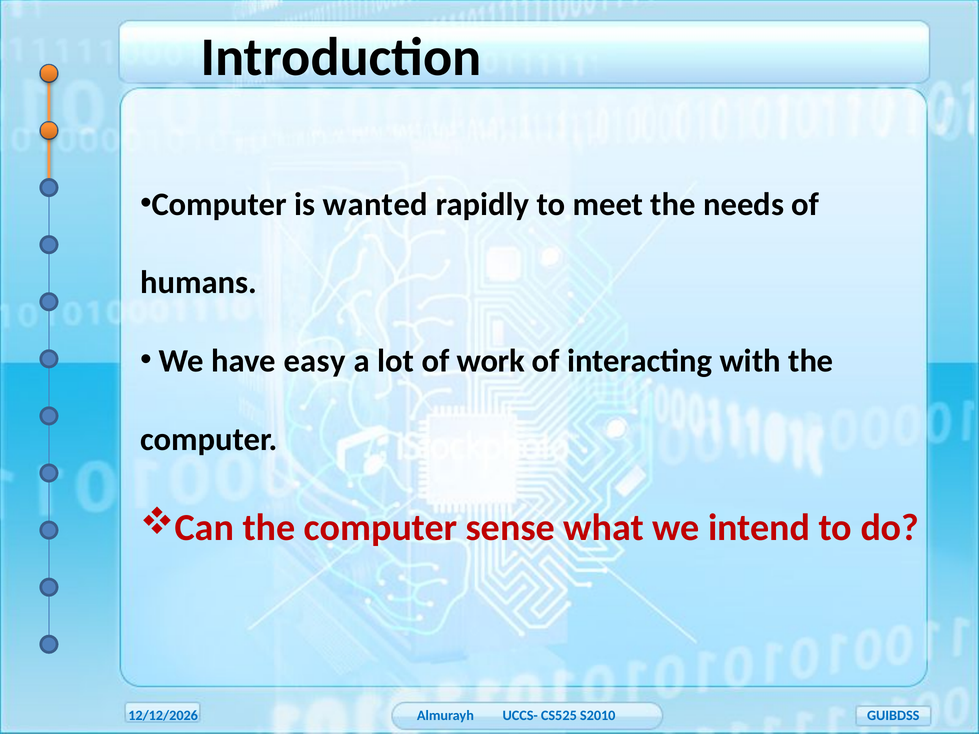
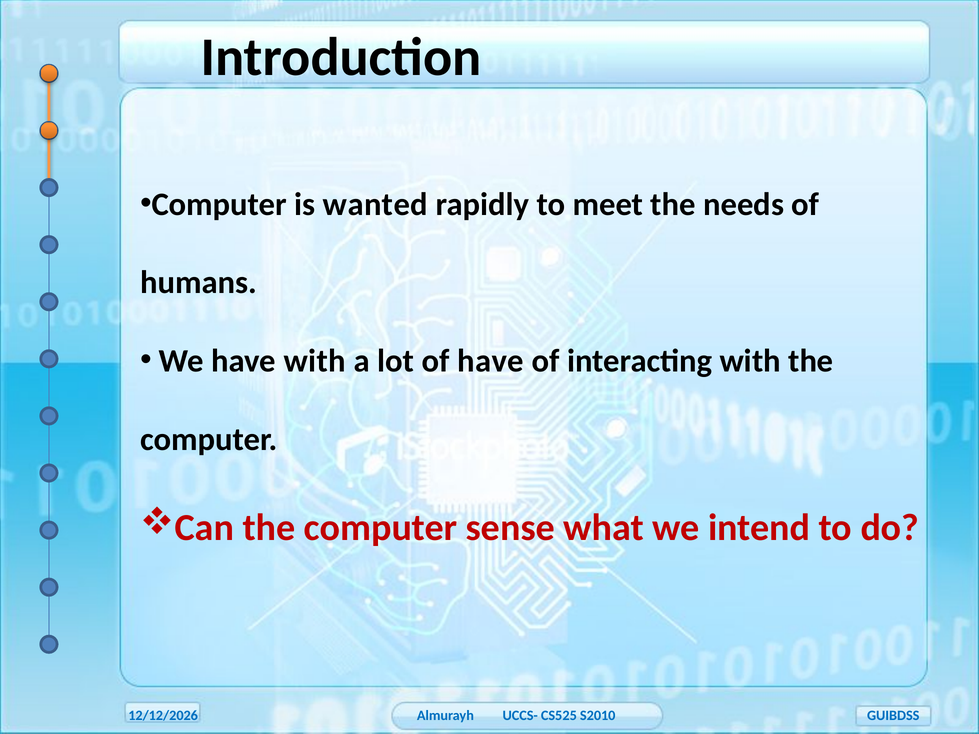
have easy: easy -> with (315, 361)
of work: work -> have (490, 361)
